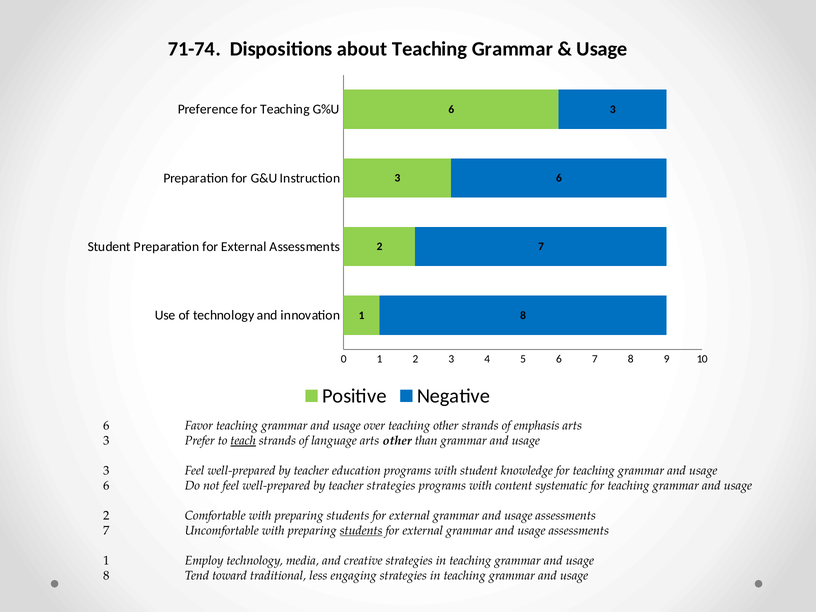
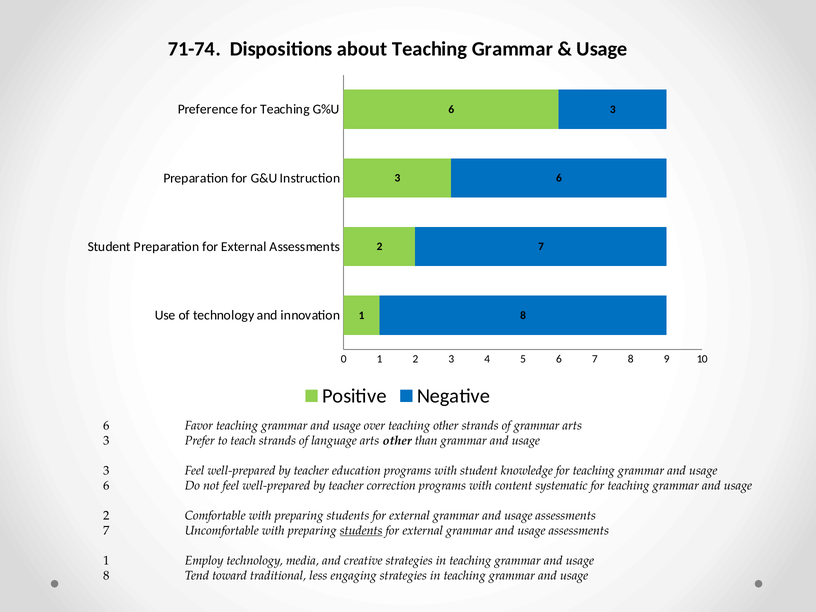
of emphasis: emphasis -> grammar (537, 426)
teach underline: present -> none (243, 441)
teacher strategies: strategies -> correction (391, 486)
